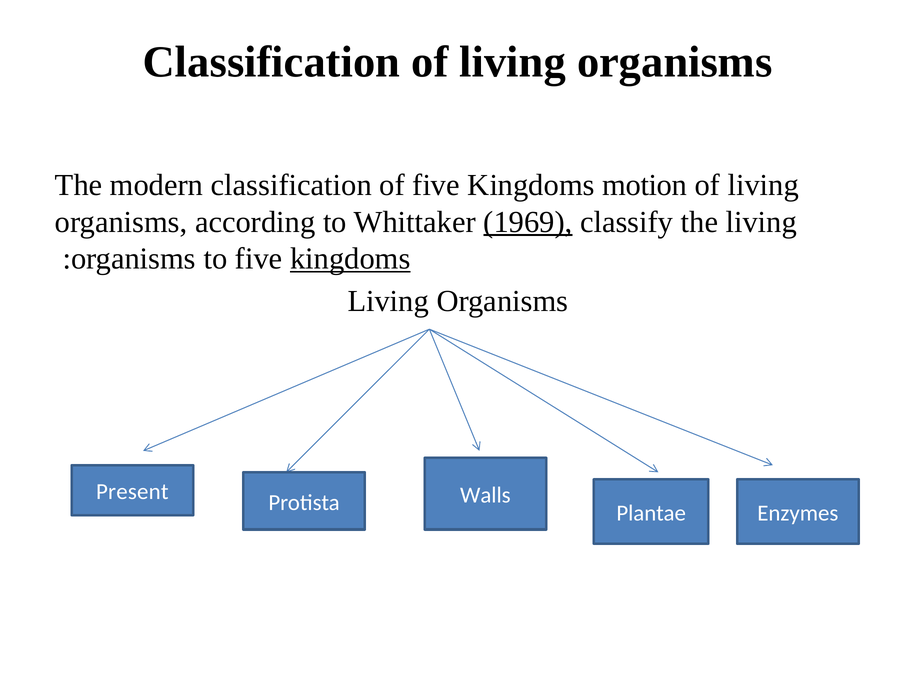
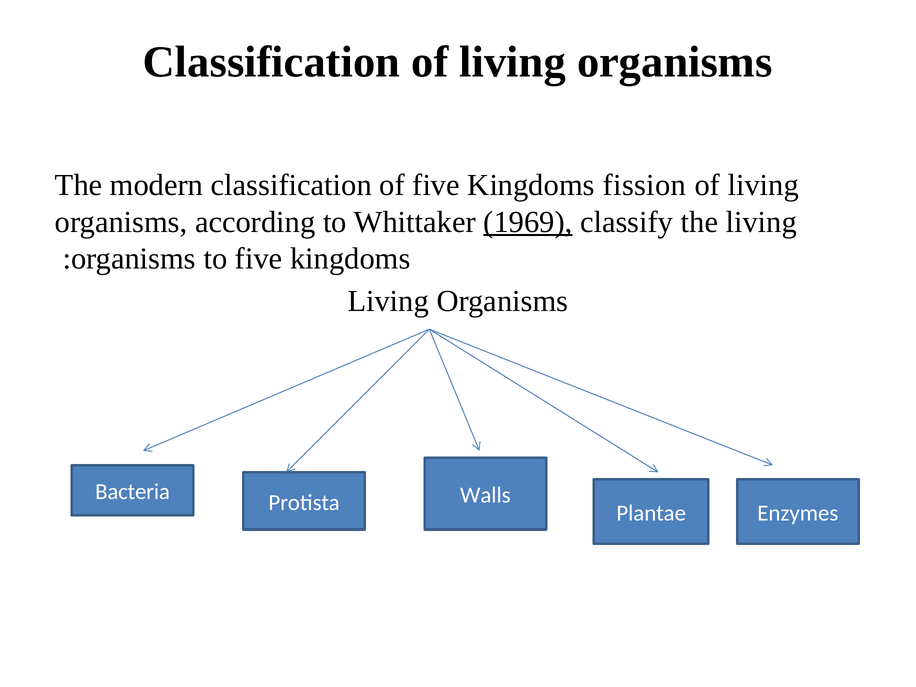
motion: motion -> fission (644, 185)
kingdoms underline: present -> none (350, 259)
Present: Present -> Bacteria (133, 492)
